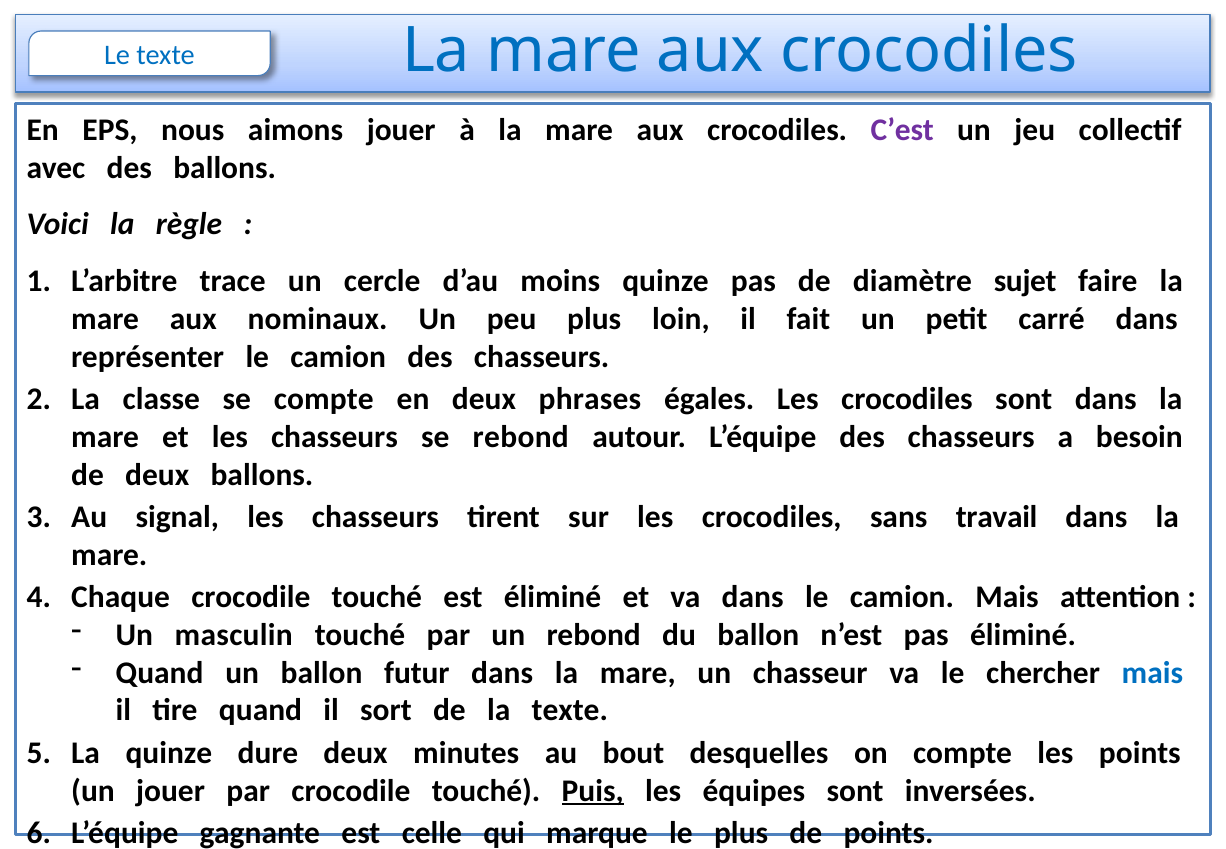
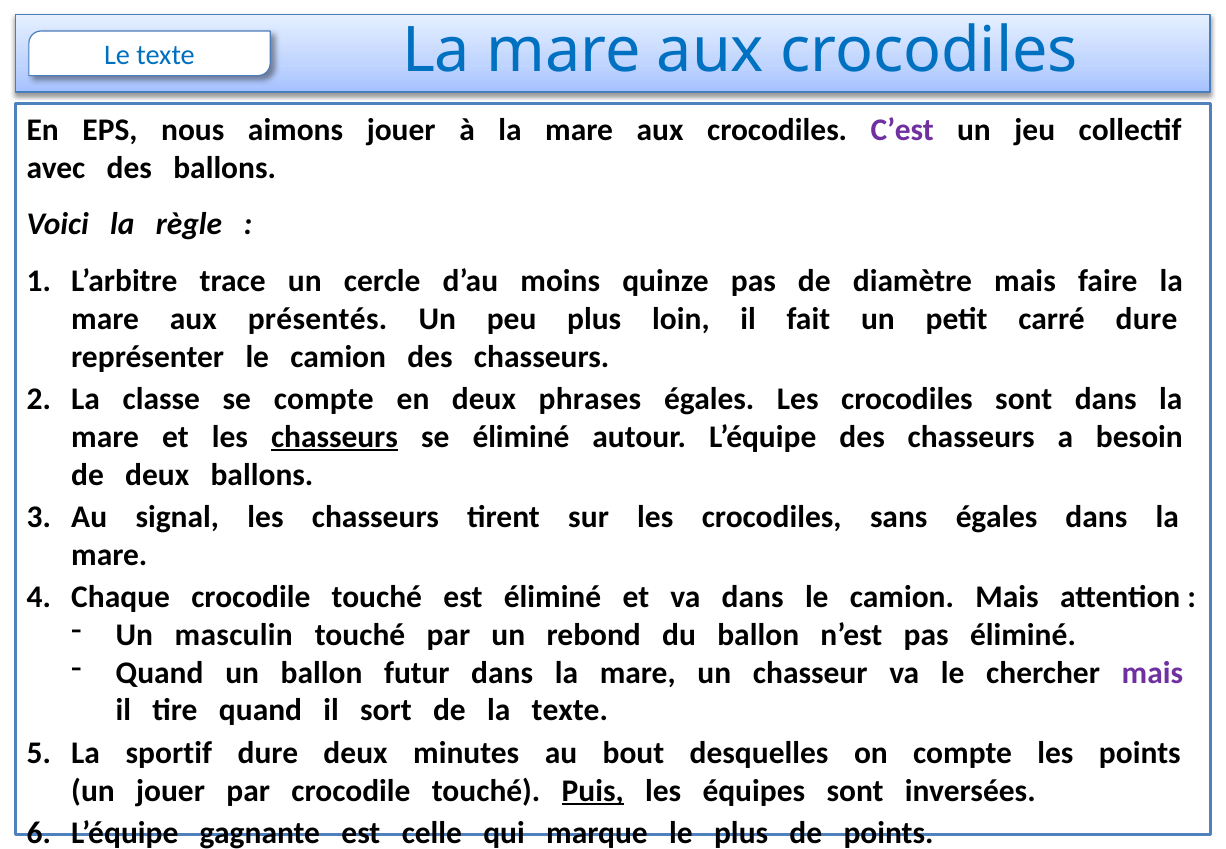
diamètre sujet: sujet -> mais (1025, 281)
nominaux: nominaux -> présentés (318, 319)
carré dans: dans -> dure (1147, 319)
chasseurs underline: none -> present (334, 437)
se rebond: rebond -> éliminé (521, 437)
sans travail: travail -> égales (997, 517)
mais colour: blue -> purple (1152, 673)
La quinze: quinze -> sportif (169, 753)
